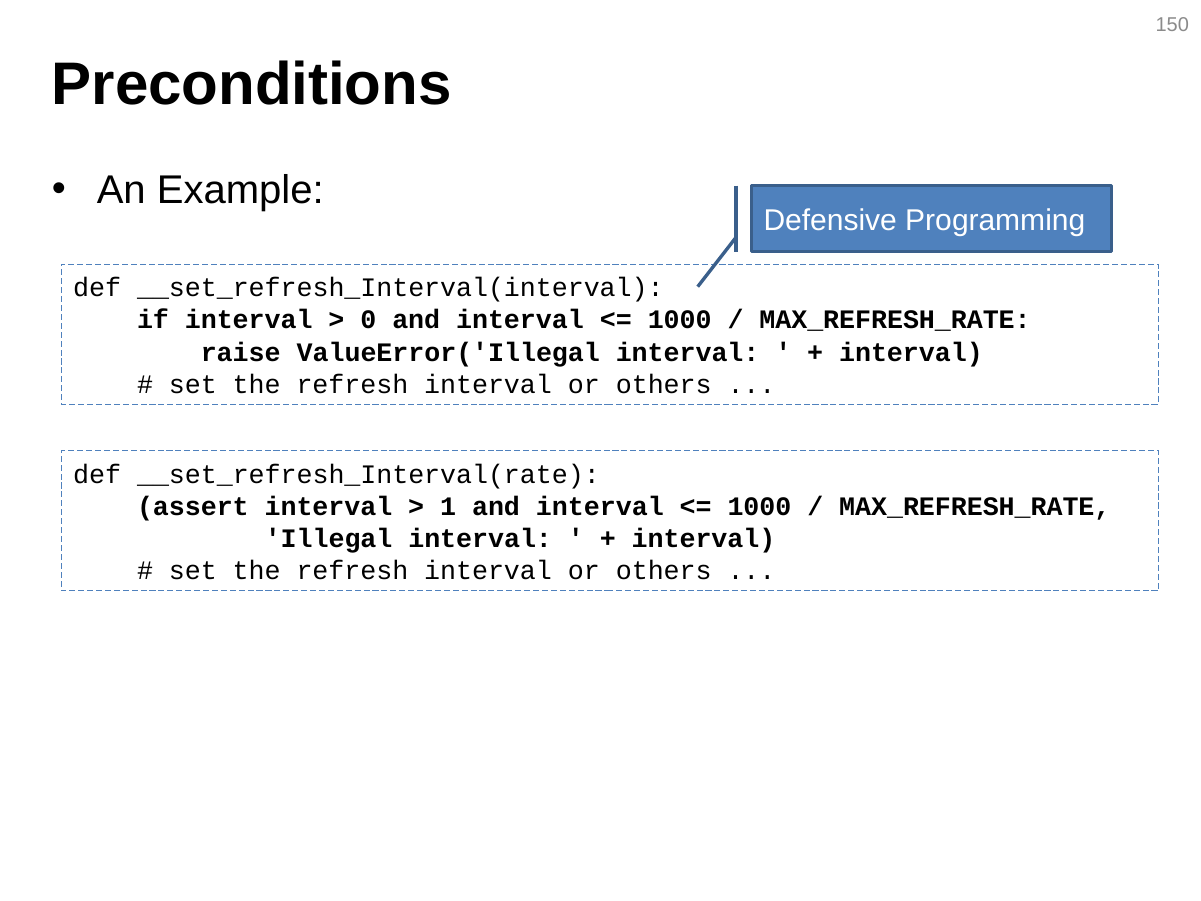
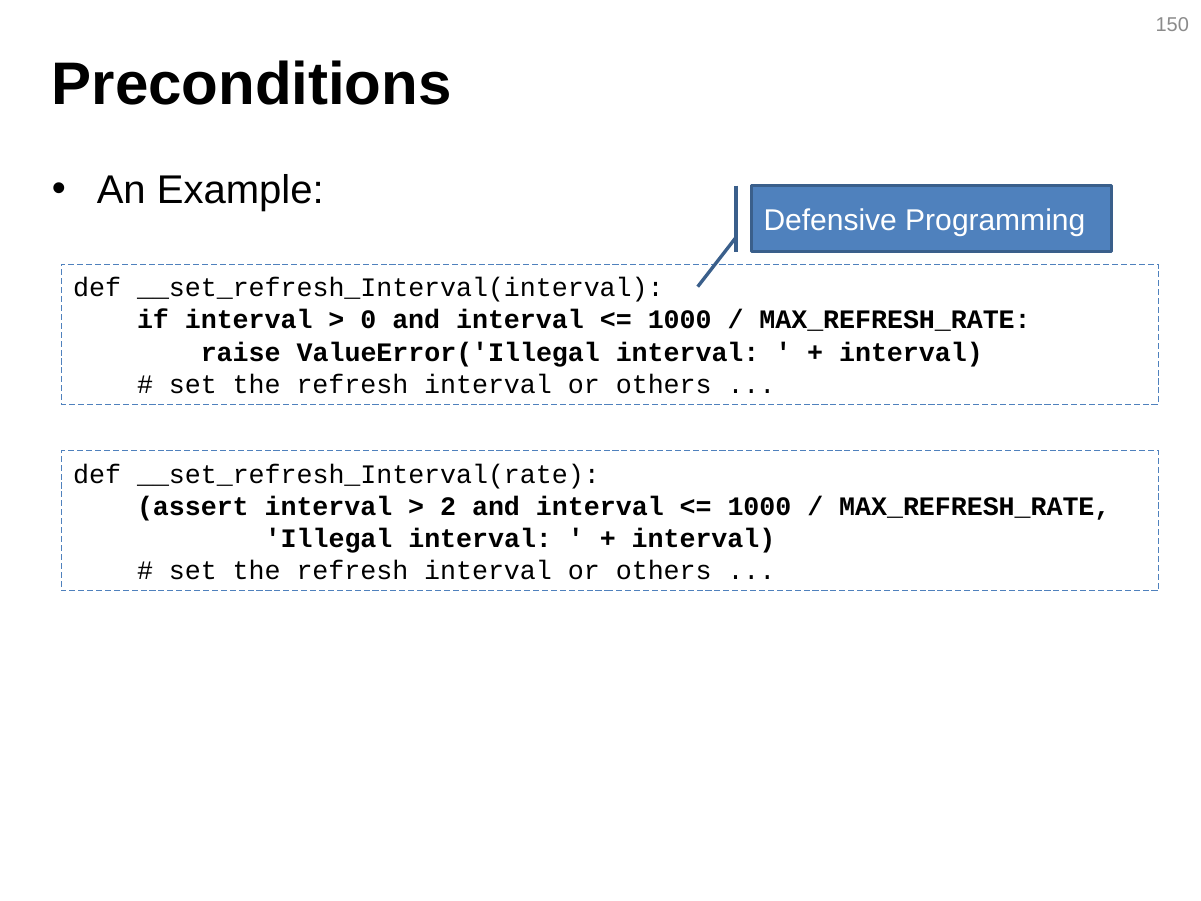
1: 1 -> 2 (448, 506)
